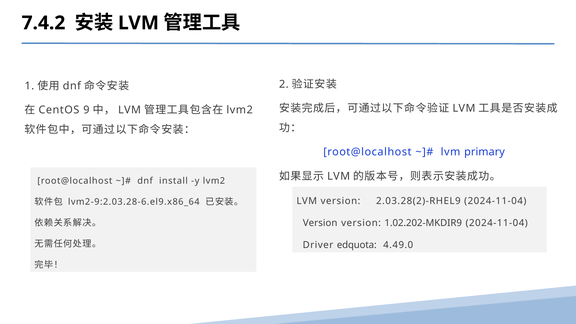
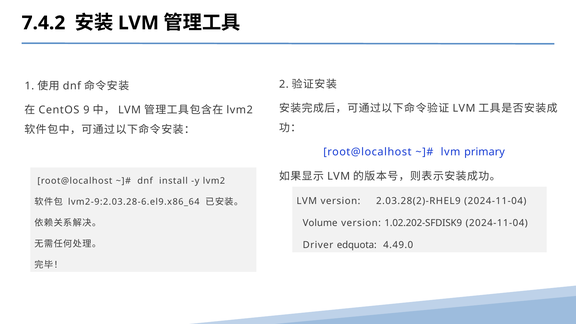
Version: Version -> Volume (320, 223)
1.02.202-MKDIR9: 1.02.202-MKDIR9 -> 1.02.202-SFDISK9 (423, 223)
